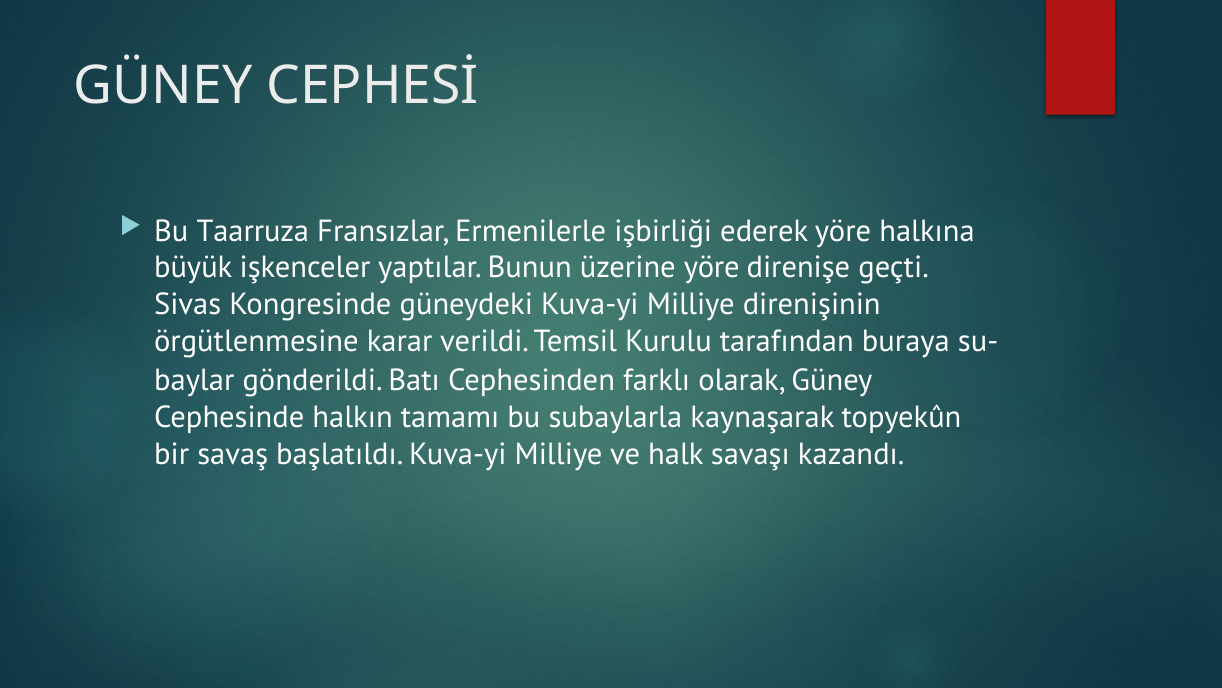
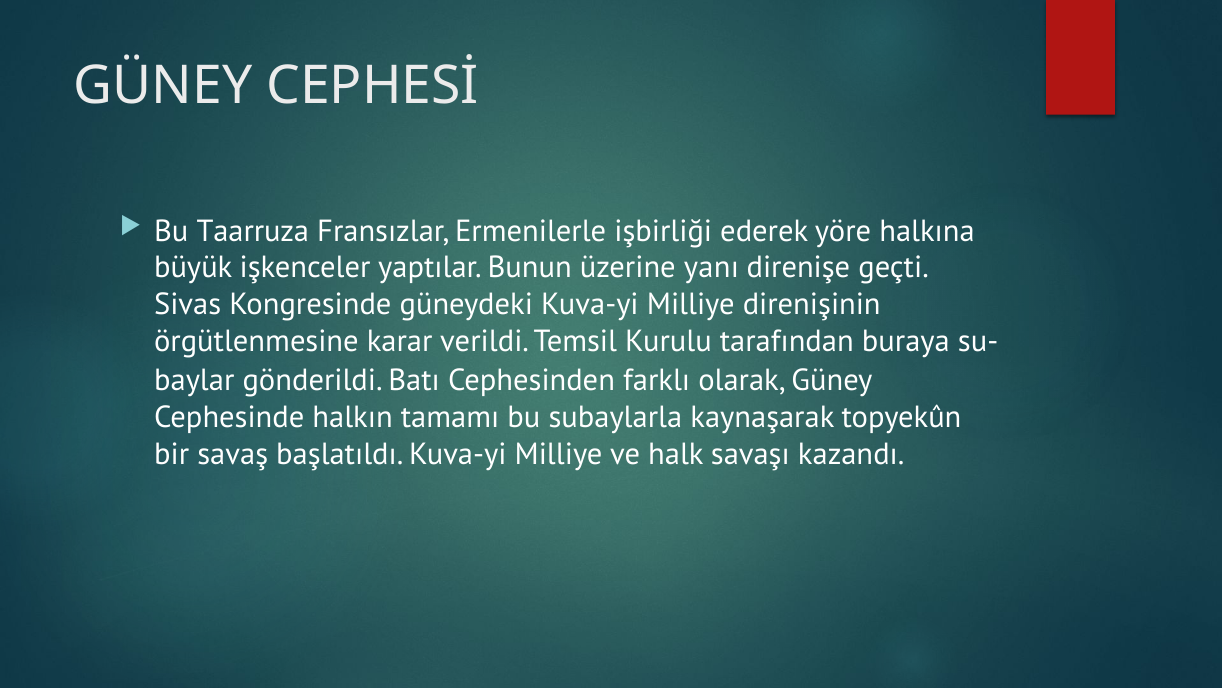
üzerine yöre: yöre -> yanı (711, 267)
